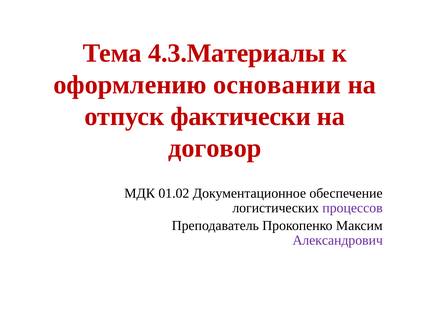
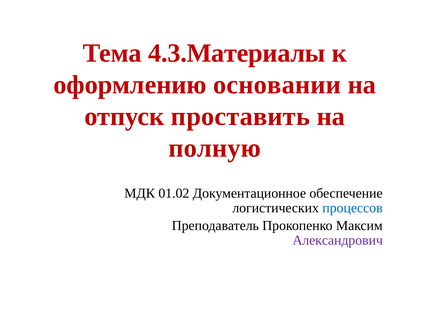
фактически: фактически -> проставить (240, 116)
договор: договор -> полную (215, 148)
процессов colour: purple -> blue (353, 208)
